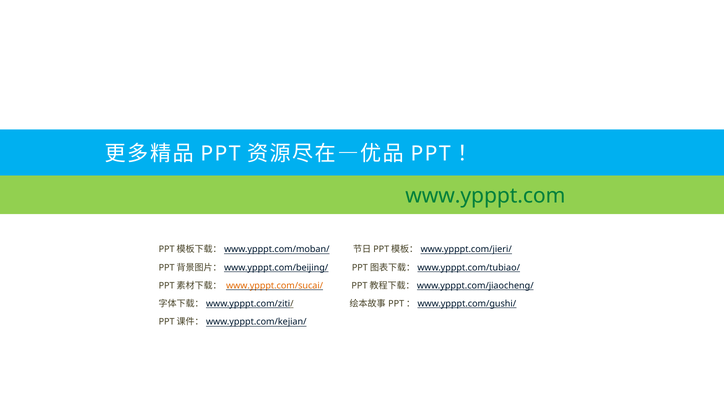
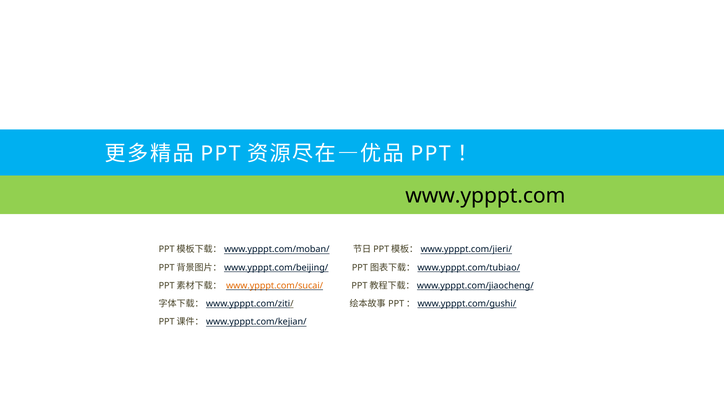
www.ypppt.com colour: green -> black (485, 196)
